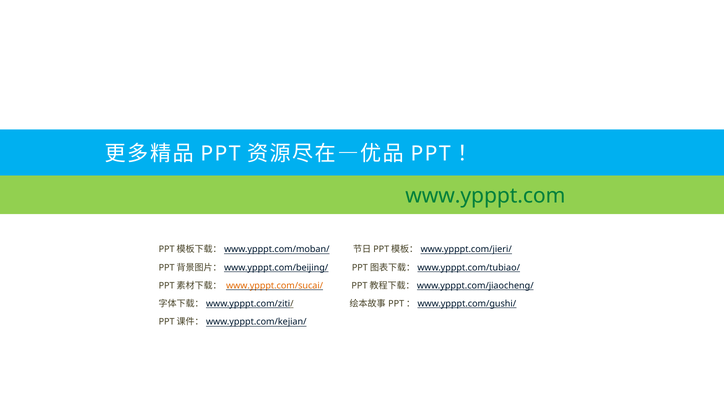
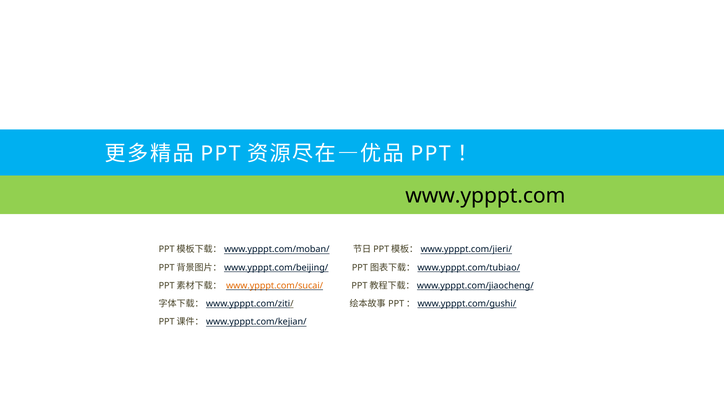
www.ypppt.com colour: green -> black (485, 196)
